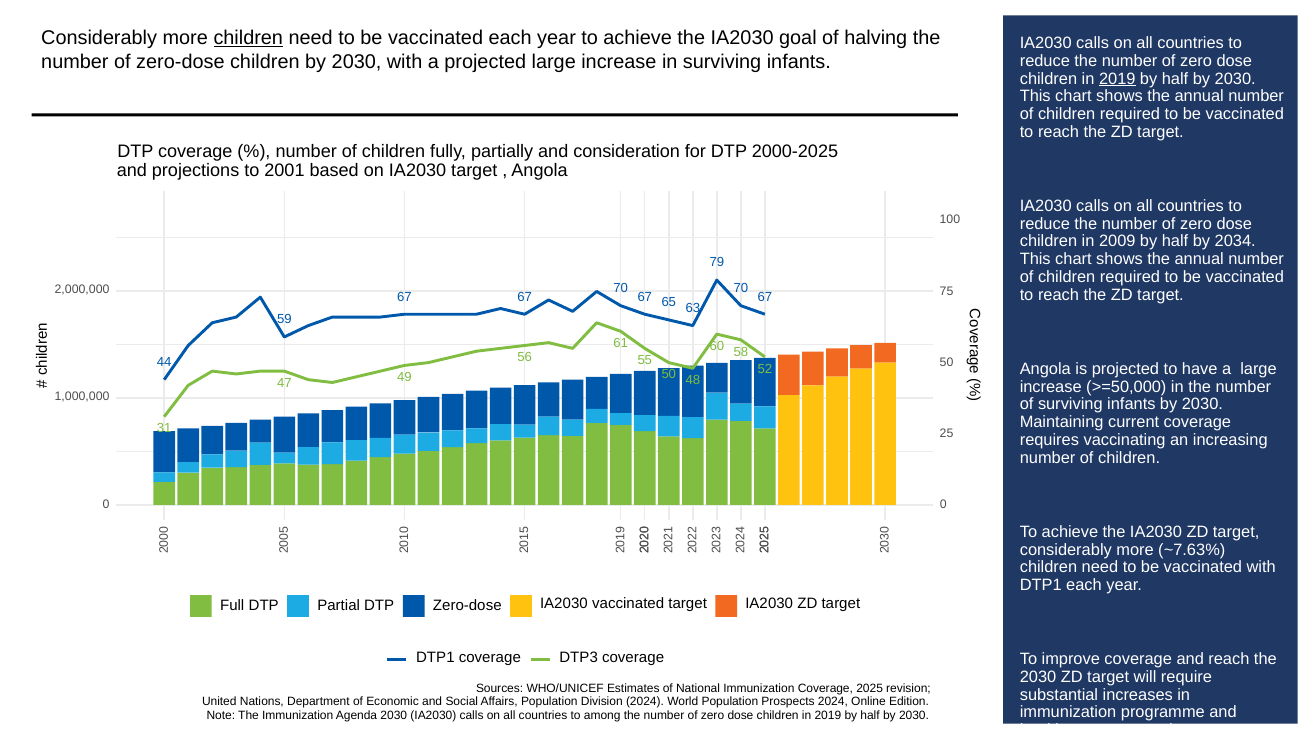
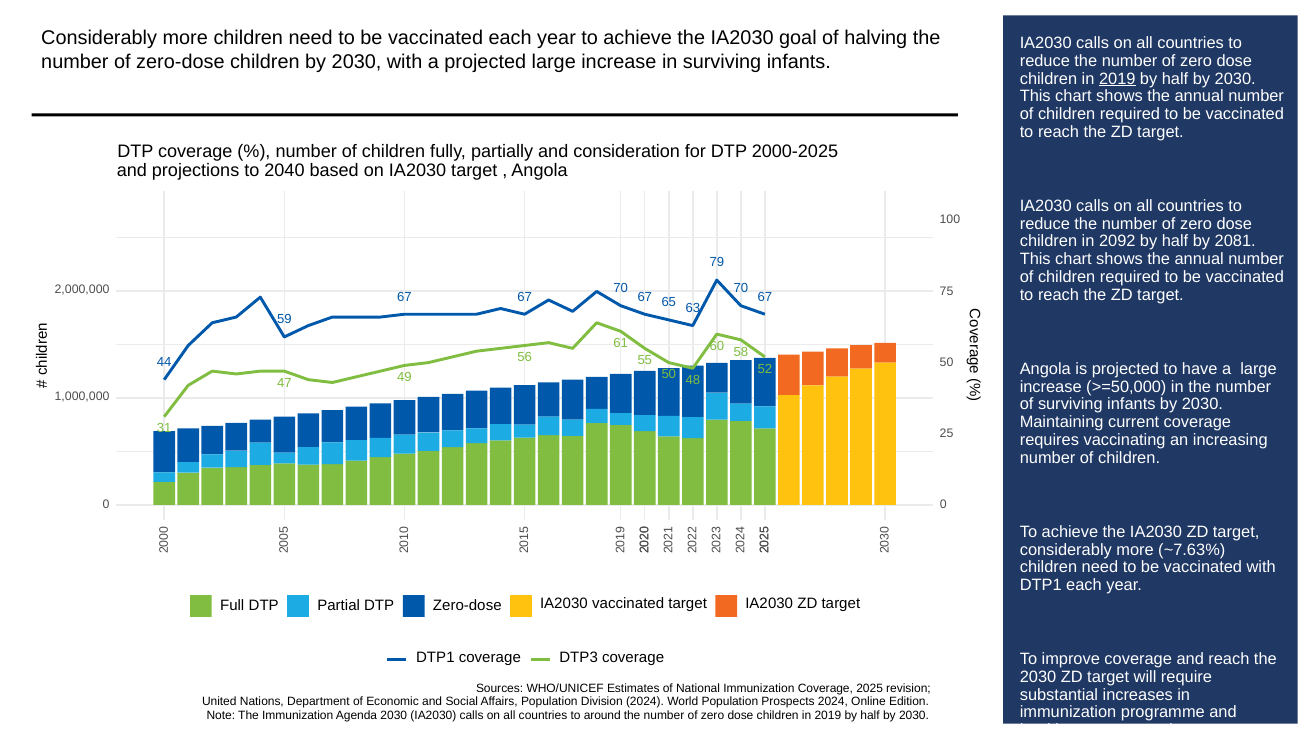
children underline: present -> none (248, 38)
2001: 2001 -> 2040 (284, 171)
2009: 2009 -> 2092 (1117, 242)
2034: 2034 -> 2081 (1235, 242)
among: among -> around (602, 715)
